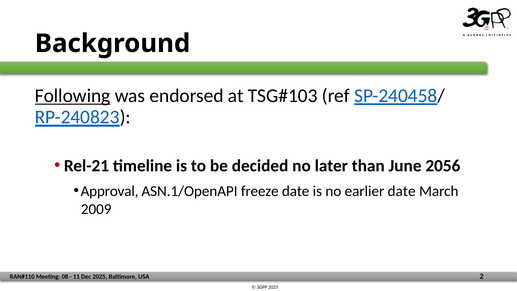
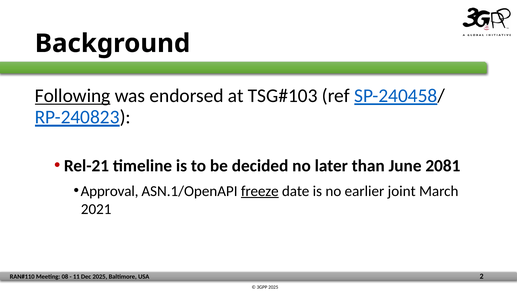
2056: 2056 -> 2081 (443, 166)
freeze underline: none -> present (260, 191)
earlier date: date -> joint (402, 191)
2009: 2009 -> 2021 (96, 209)
